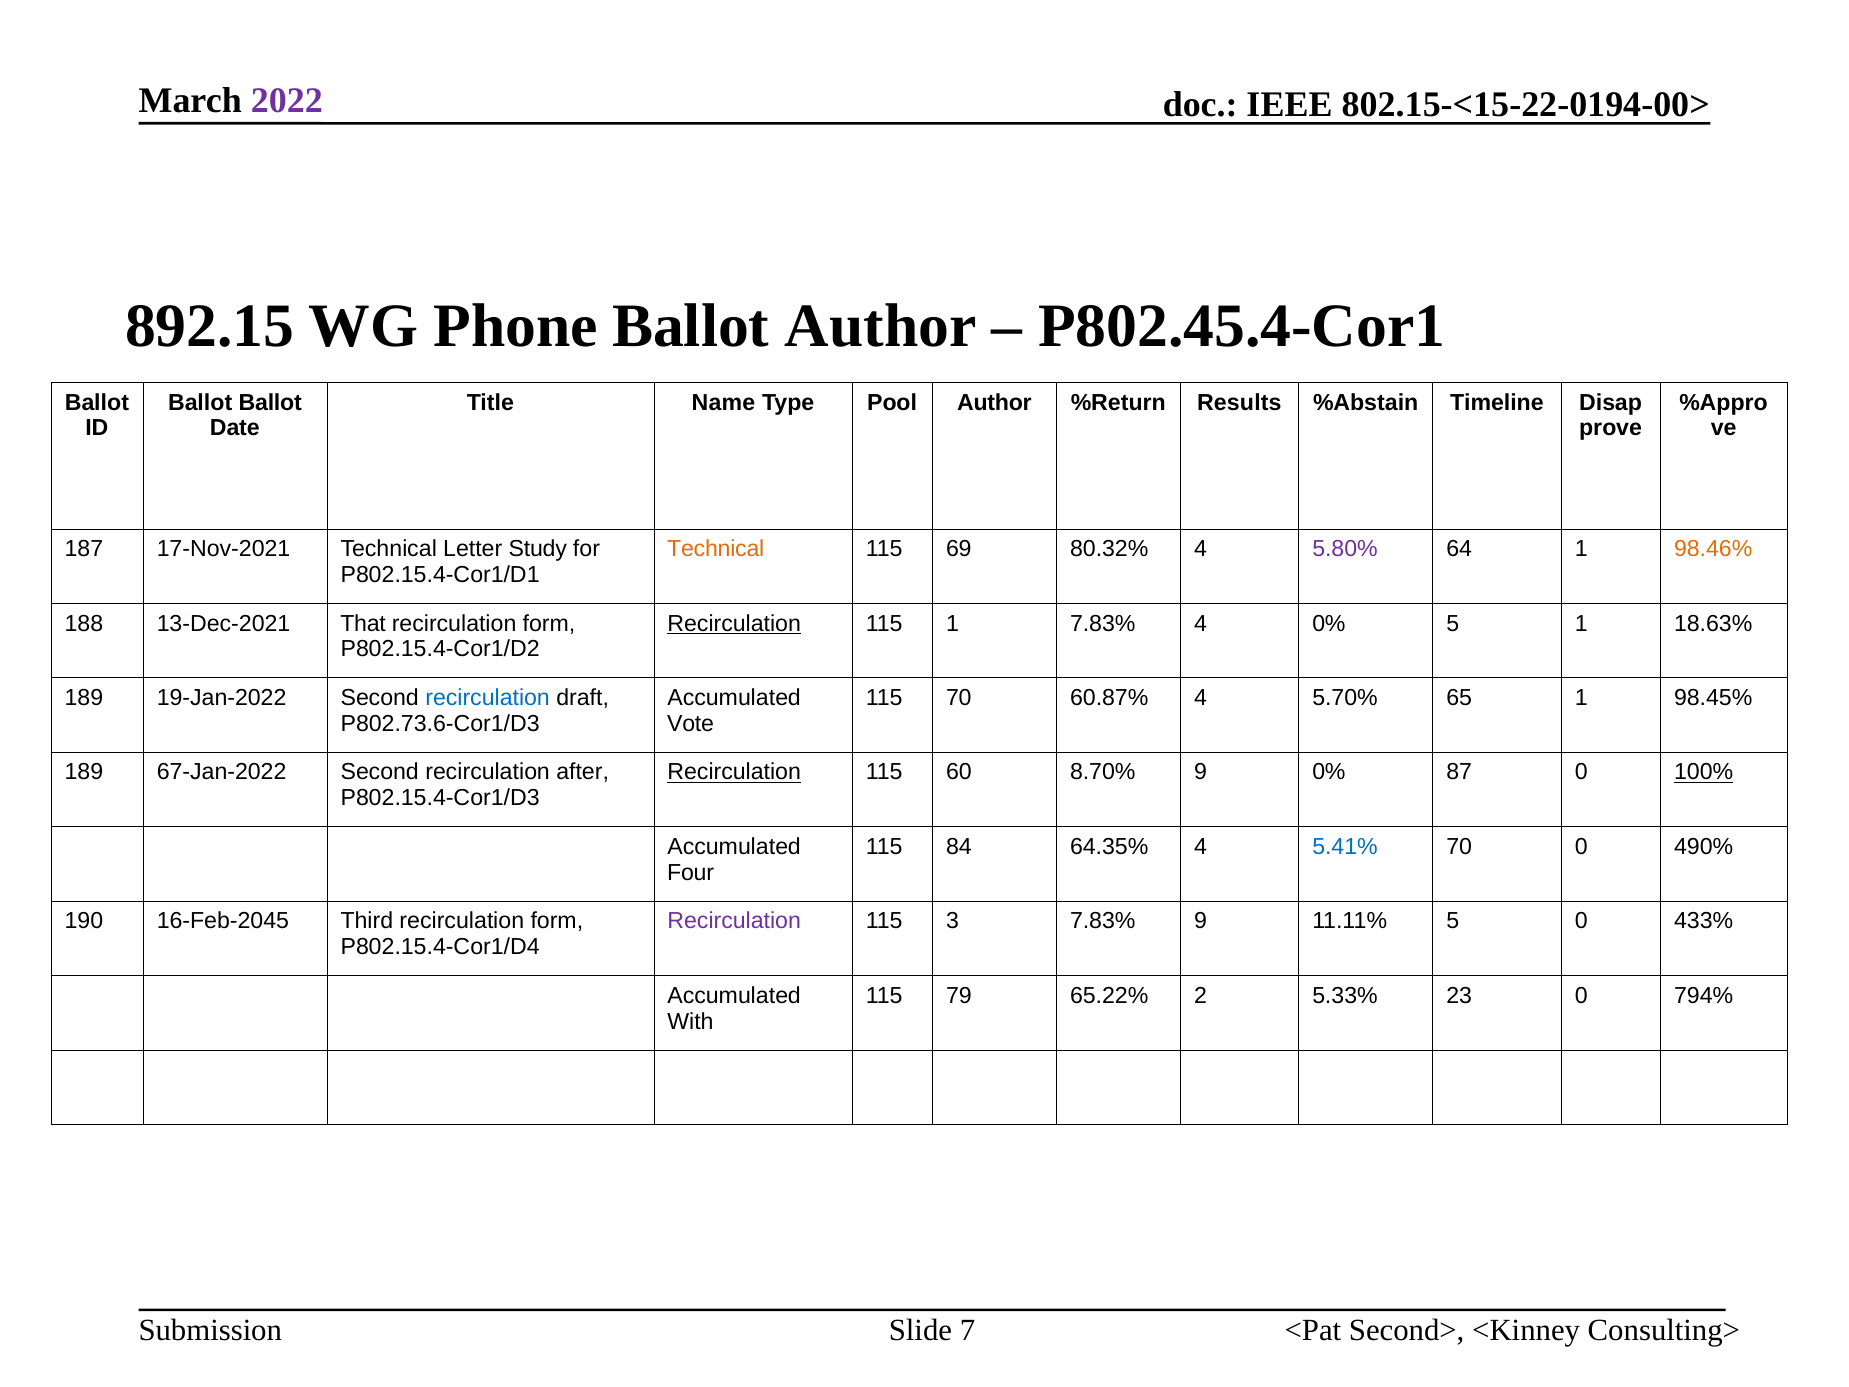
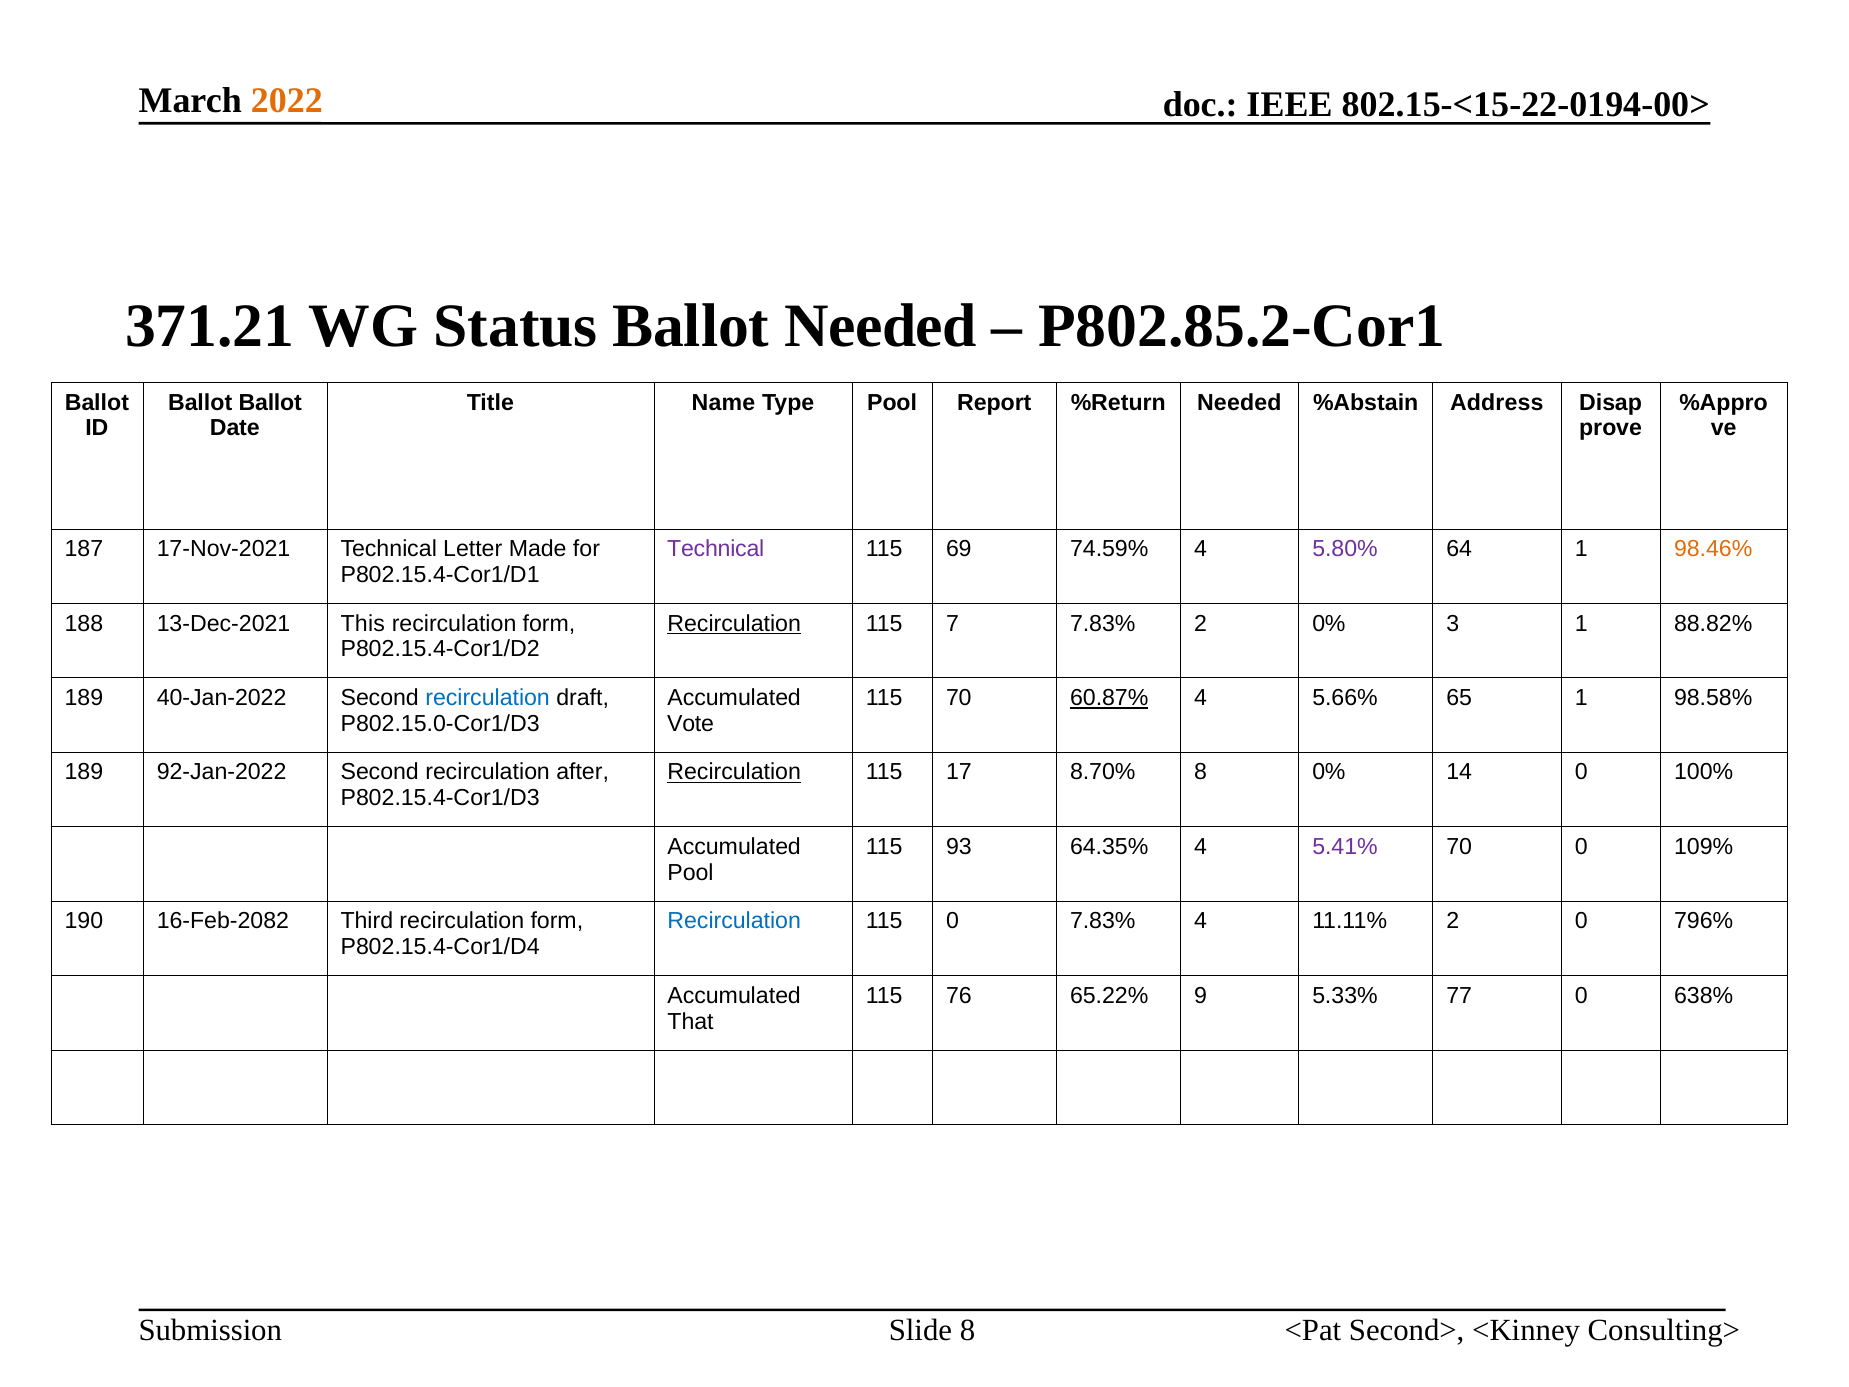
2022 colour: purple -> orange (287, 101)
892.15: 892.15 -> 371.21 (210, 326)
Phone: Phone -> Status (516, 326)
Ballot Author: Author -> Needed (881, 326)
P802.45.4-Cor1: P802.45.4-Cor1 -> P802.85.2-Cor1 (1242, 326)
Pool Author: Author -> Report (994, 402)
%Return Results: Results -> Needed (1239, 402)
Timeline: Timeline -> Address (1497, 402)
Study: Study -> Made (538, 549)
Technical colour: orange -> purple (716, 549)
80.32%: 80.32% -> 74.59% (1109, 549)
That: That -> This (363, 623)
115 1: 1 -> 7 (952, 623)
7.83% 4: 4 -> 2 (1201, 623)
0% 5: 5 -> 3 (1453, 623)
18.63%: 18.63% -> 88.82% (1713, 623)
19-Jan-2022: 19-Jan-2022 -> 40-Jan-2022 (222, 698)
60.87% underline: none -> present (1109, 698)
5.70%: 5.70% -> 5.66% (1345, 698)
98.45%: 98.45% -> 98.58% (1713, 698)
P802.73.6-Cor1/D3: P802.73.6-Cor1/D3 -> P802.15.0-Cor1/D3 (440, 724)
67-Jan-2022: 67-Jan-2022 -> 92-Jan-2022 (222, 772)
60: 60 -> 17 (959, 772)
8.70% 9: 9 -> 8 (1201, 772)
87: 87 -> 14 (1459, 772)
100% underline: present -> none (1704, 772)
84: 84 -> 93 (959, 847)
5.41% colour: blue -> purple (1345, 847)
490%: 490% -> 109% (1704, 847)
Four: Four -> Pool (691, 873)
16-Feb-2045: 16-Feb-2045 -> 16-Feb-2082 (223, 921)
Recirculation colour: purple -> blue (734, 921)
115 3: 3 -> 0 (952, 921)
7.83% 9: 9 -> 4 (1201, 921)
11.11% 5: 5 -> 2 (1453, 921)
433%: 433% -> 796% (1704, 921)
79: 79 -> 76 (959, 996)
2: 2 -> 9 (1201, 996)
23: 23 -> 77 (1459, 996)
794%: 794% -> 638% (1704, 996)
With: With -> That (691, 1022)
Slide 7: 7 -> 8 (968, 1330)
